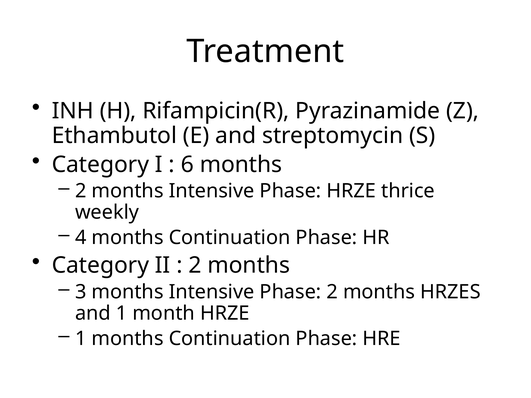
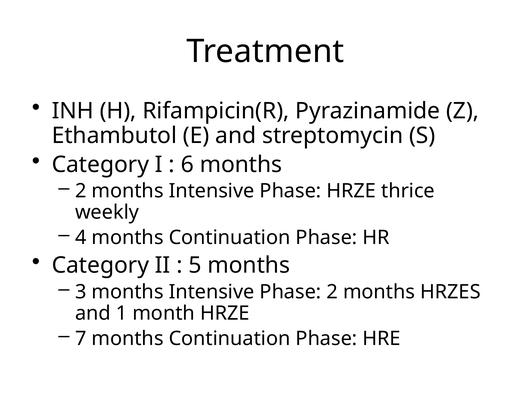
2: 2 -> 5 (195, 266)
1: 1 -> 7 (81, 339)
